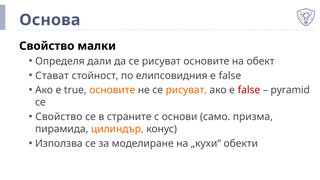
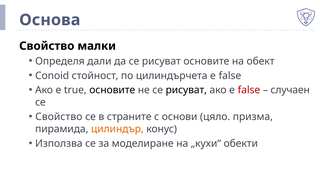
Стават: Стават -> Conoid (52, 76)
елипсовидния: елипсовидния -> цилиндърчета (172, 76)
основите colour: orange -> black (112, 90)
рисуват colour: orange -> black (186, 90)
pyramid: pyramid -> случаен (290, 90)
само: само -> цяло (215, 117)
